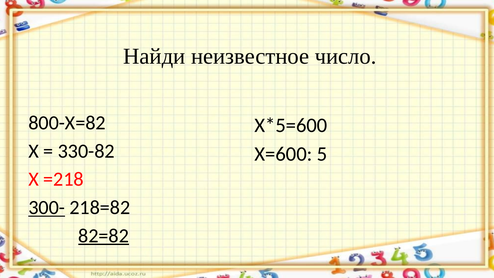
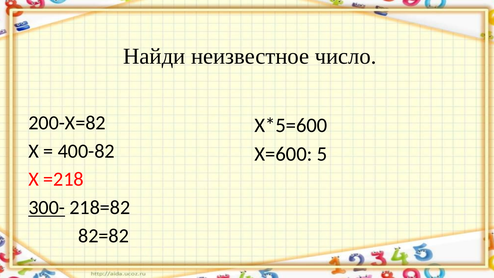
800-Х=82: 800-Х=82 -> 200-Х=82 (67, 123)
330-82: 330-82 -> 400-82 (86, 151)
82=82 underline: present -> none (104, 236)
